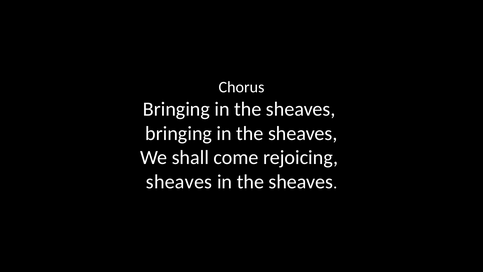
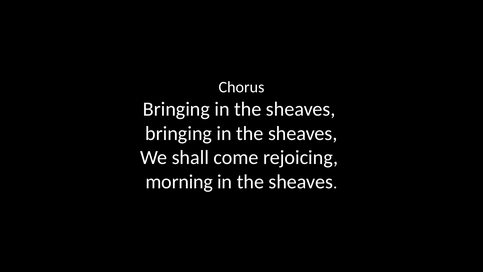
sheaves: sheaves -> morning (179, 182)
